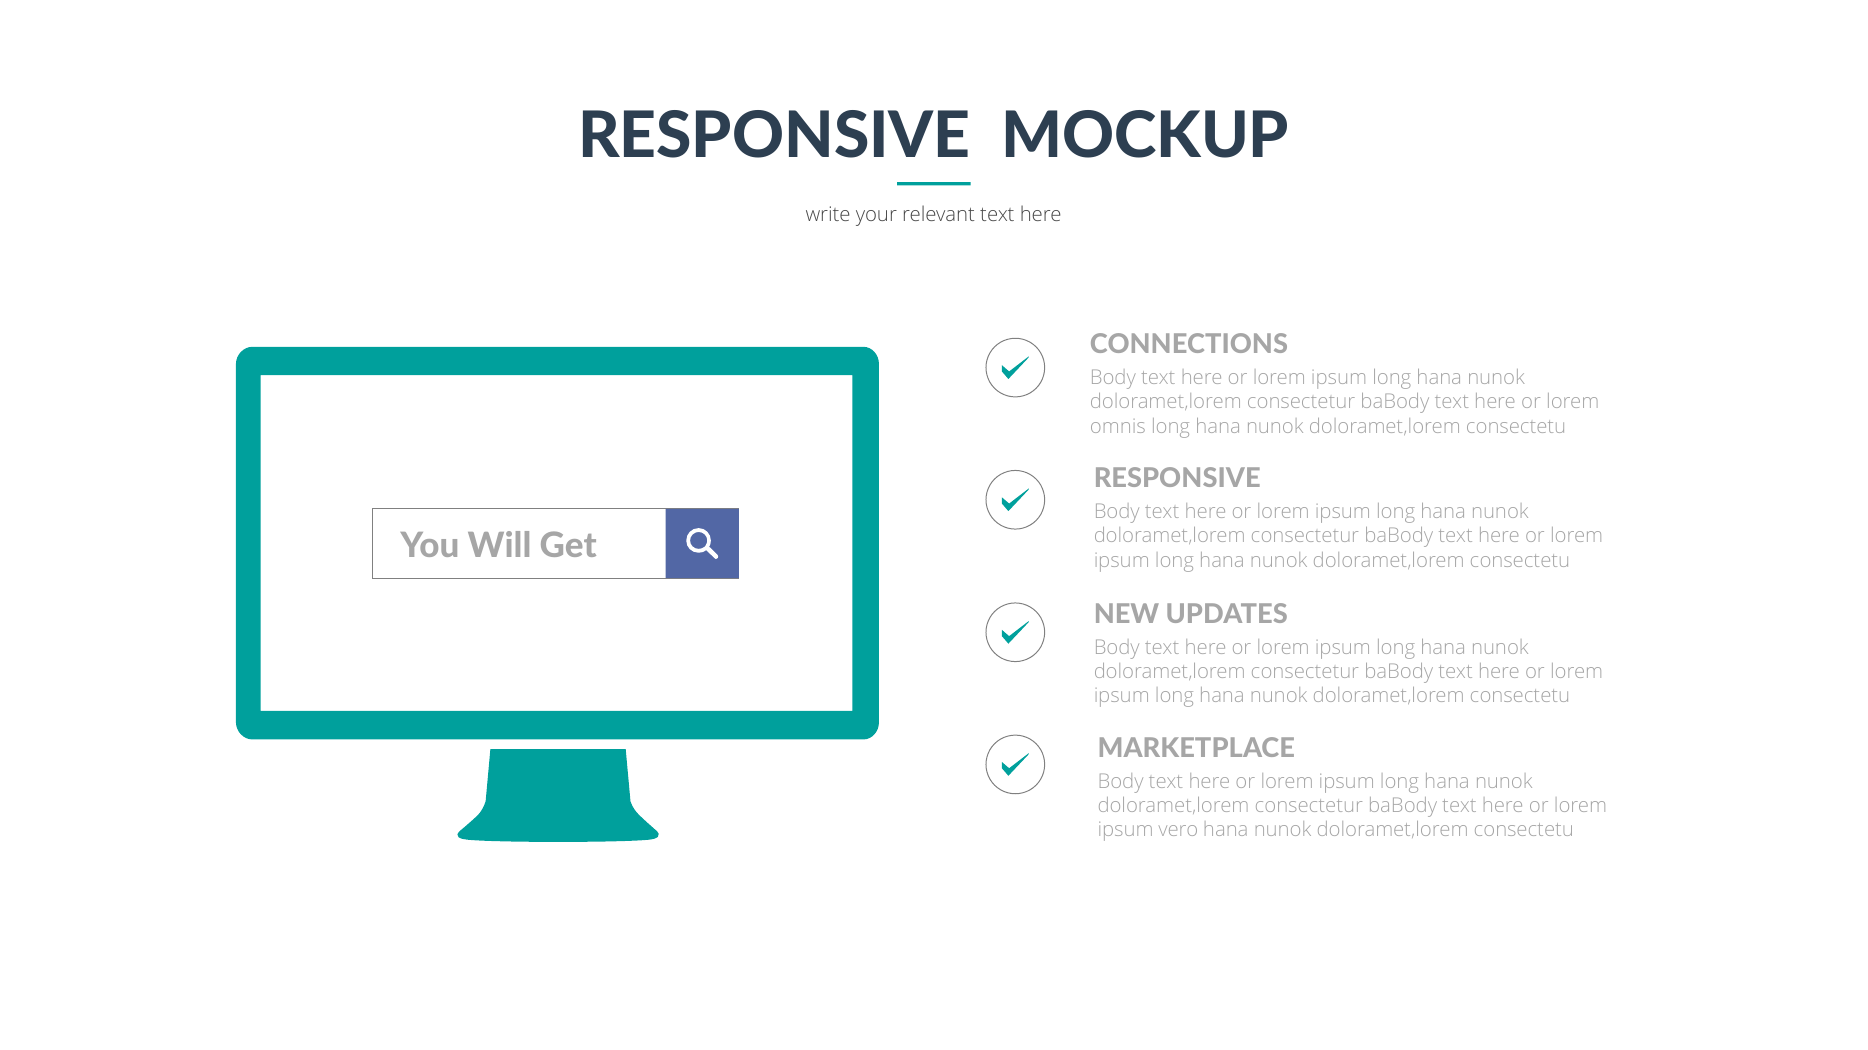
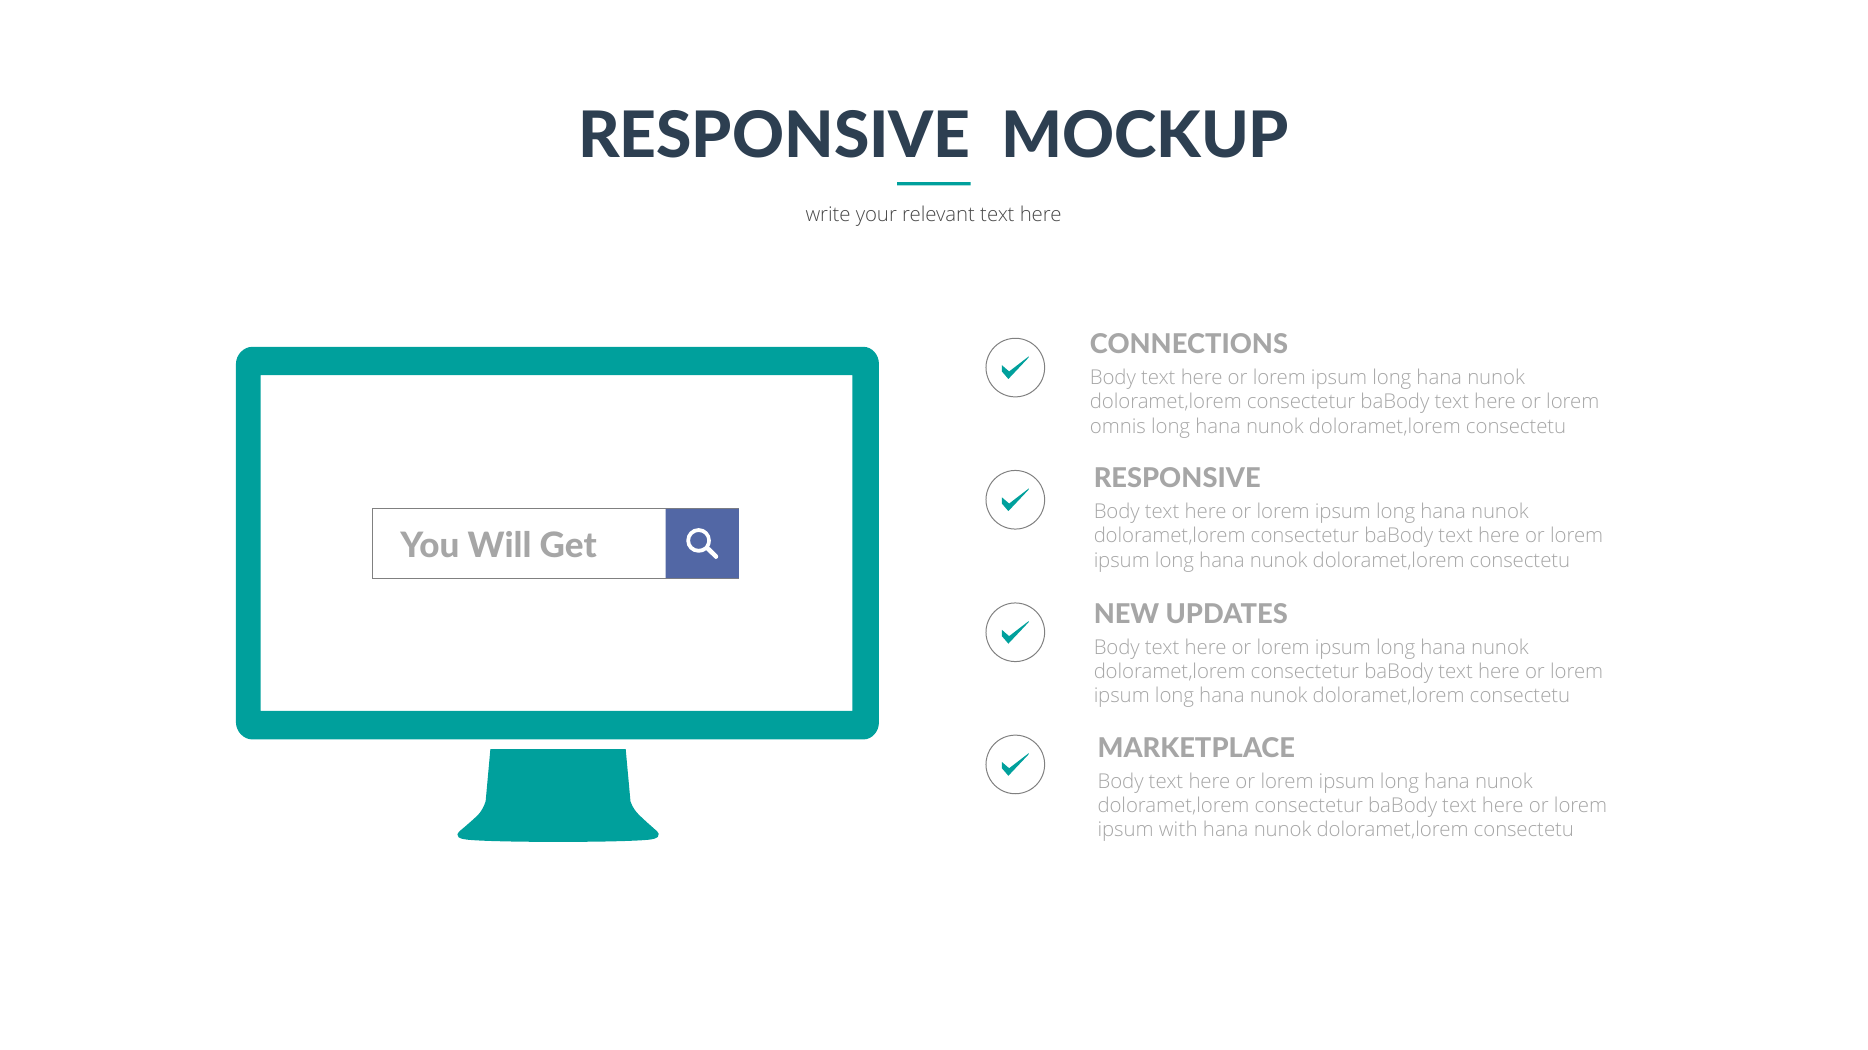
vero: vero -> with (1178, 831)
